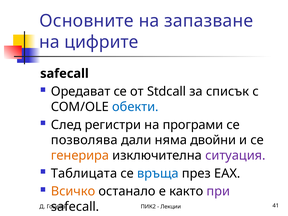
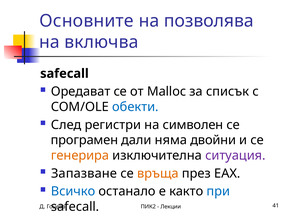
запазване: запазване -> позволява (209, 21)
цифрите: цифрите -> включва (101, 42)
Stdcall: Stdcall -> Malloc (167, 91)
програми: програми -> символен (193, 125)
позволява: позволява -> програмен (84, 140)
Таблицата: Таблицата -> Запазване (84, 173)
връща colour: blue -> orange (158, 173)
Всичко colour: orange -> blue (73, 191)
при colour: purple -> blue (218, 191)
